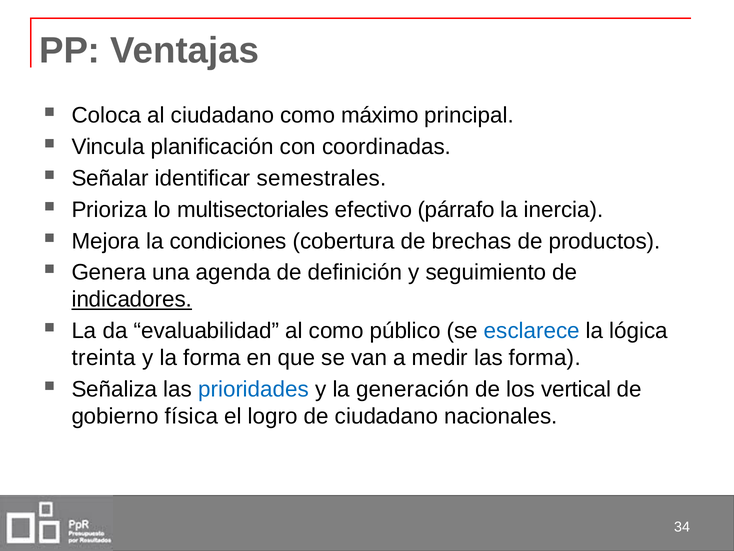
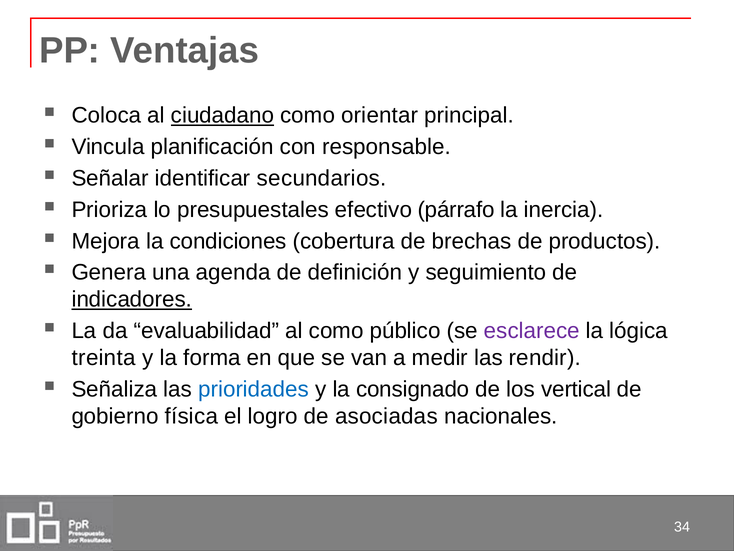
ciudadano underline: none -> present (223, 115)
máximo: máximo -> orientar (380, 115)
coordinadas: coordinadas -> responsable (387, 147)
semestrales: semestrales -> secundarios (322, 178)
multisectoriales: multisectoriales -> presupuestales (253, 210)
esclarece colour: blue -> purple (532, 331)
las forma: forma -> rendir (545, 358)
generación: generación -> consignado (413, 389)
de ciudadano: ciudadano -> asociadas (386, 416)
